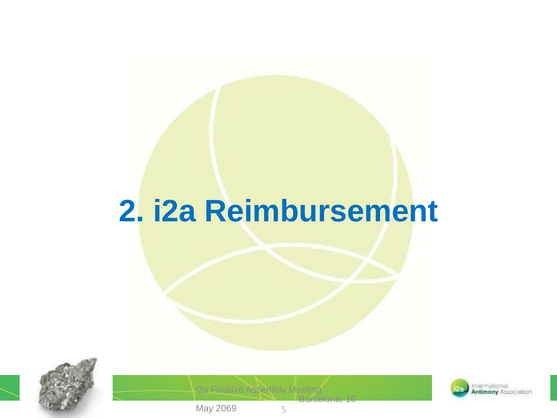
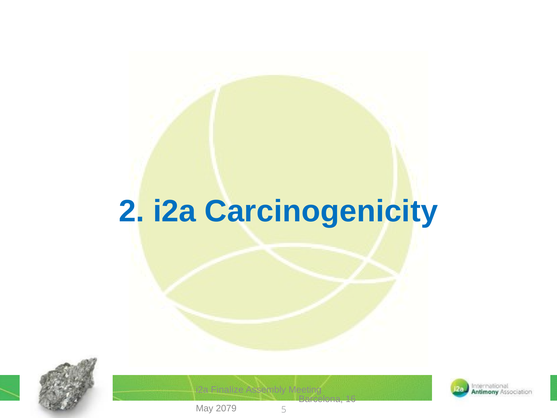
Reimbursement: Reimbursement -> Carcinogenicity (321, 211)
2069: 2069 -> 2079 (226, 408)
